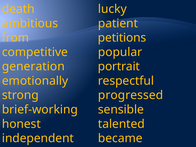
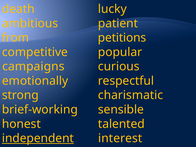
generation: generation -> campaigns (33, 66)
portrait: portrait -> curious (119, 66)
progressed: progressed -> charismatic (131, 95)
independent underline: none -> present (38, 138)
became: became -> interest (120, 138)
